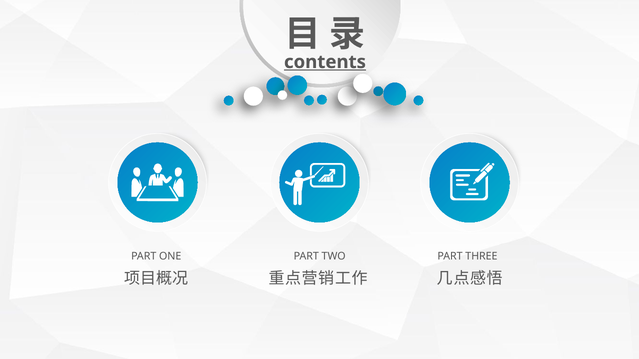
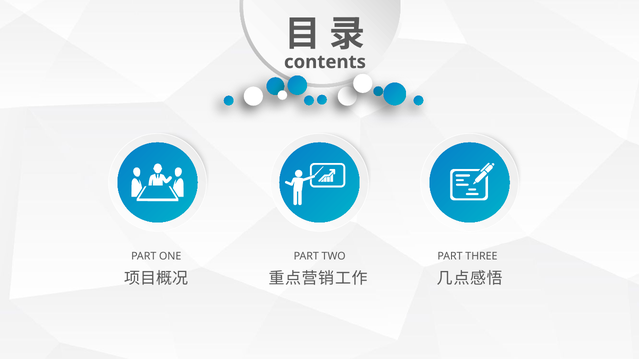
contents underline: present -> none (325, 62)
